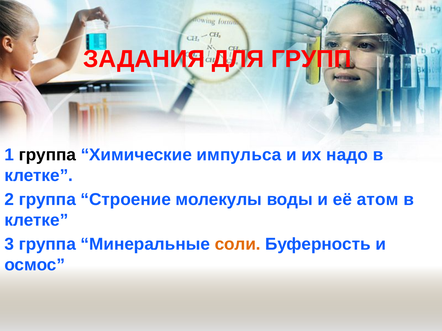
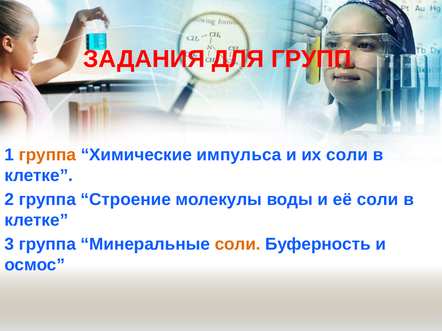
группа colour: black -> orange (47, 155)
их надо: надо -> соли (347, 155)
её атом: атом -> соли (378, 200)
